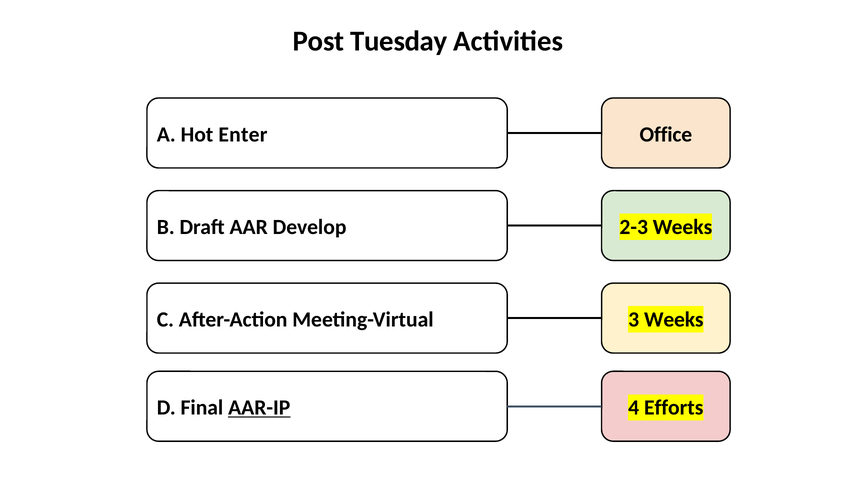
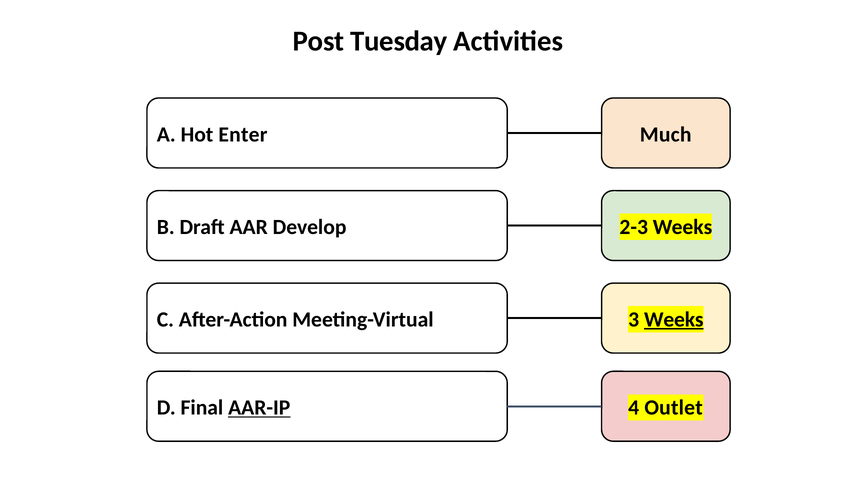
Office: Office -> Much (666, 134)
Weeks underline: none -> present (674, 320)
Efforts: Efforts -> Outlet (674, 408)
